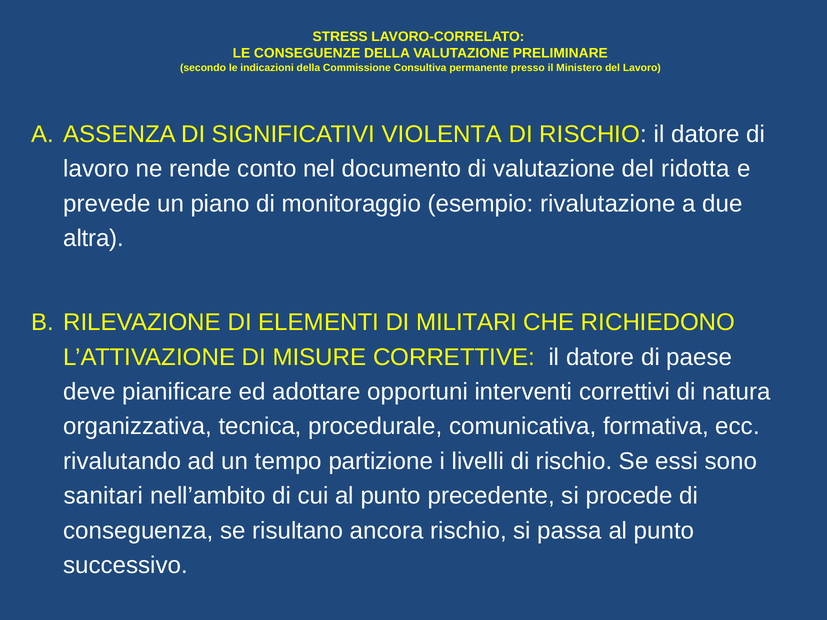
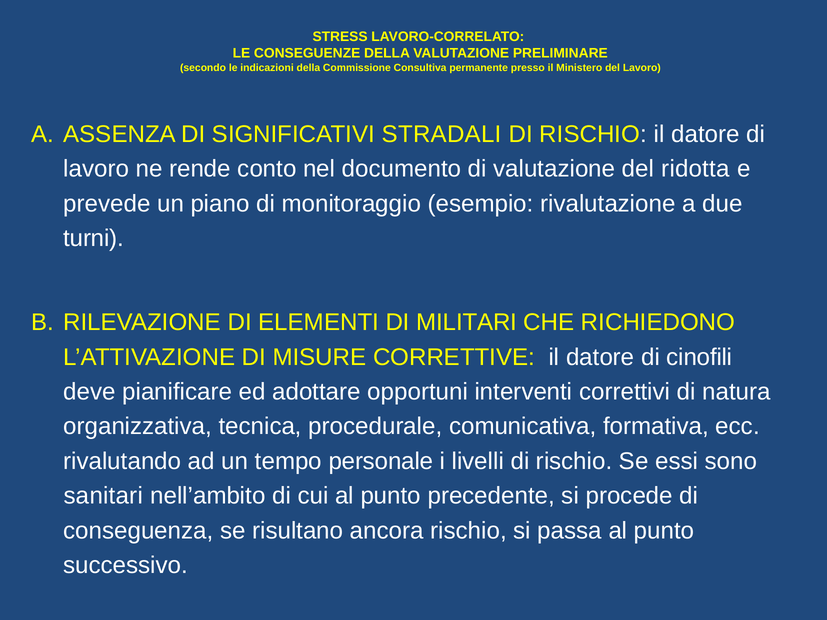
VIOLENTA: VIOLENTA -> STRADALI (442, 134)
altra: altra -> turni (94, 238)
paese: paese -> cinofili (699, 357)
partizione: partizione -> personale (381, 461)
